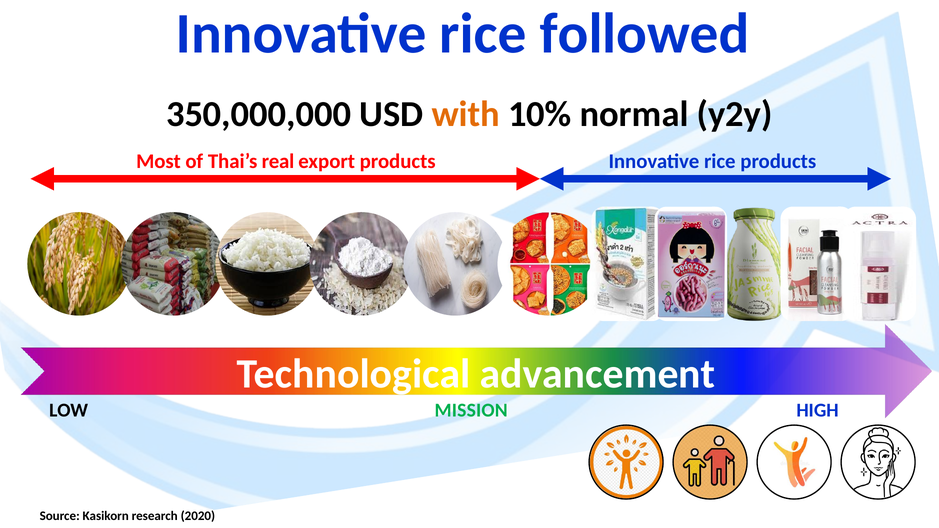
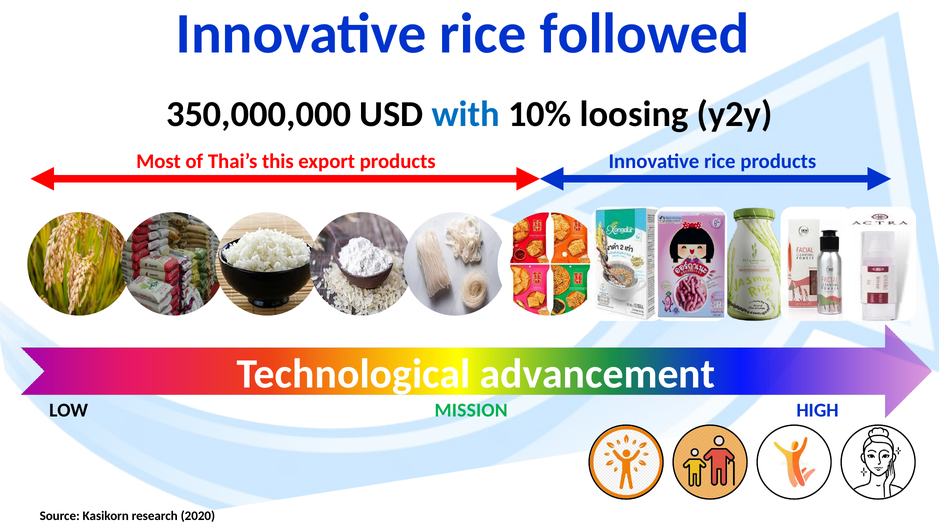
with colour: orange -> blue (466, 114)
normal: normal -> loosing (634, 114)
real: real -> this (278, 162)
